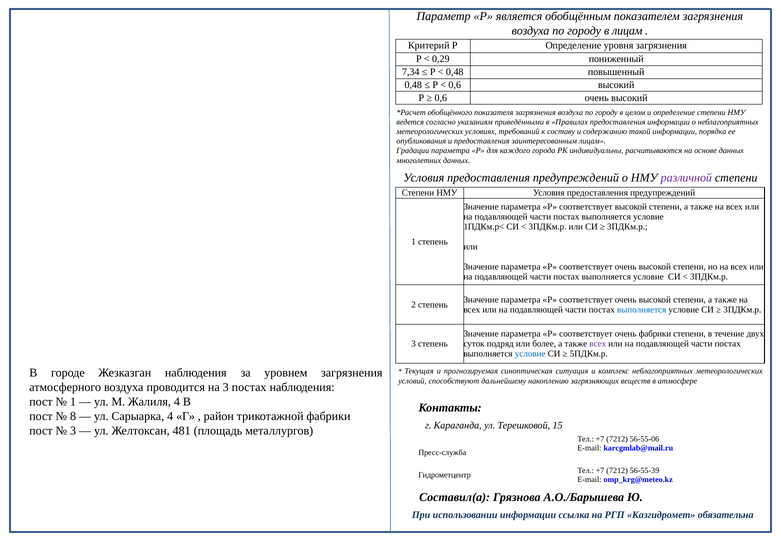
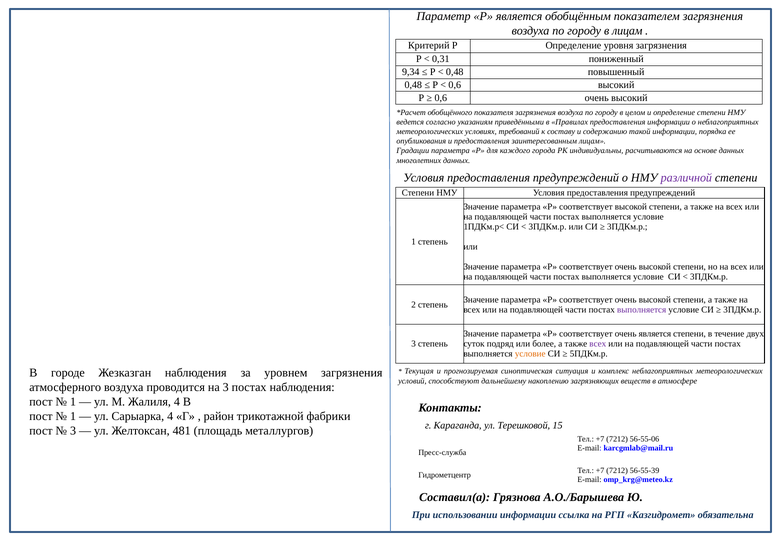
0,29: 0,29 -> 0,31 (441, 59)
7,34: 7,34 -> 9,34 (411, 72)
выполняется colour: blue -> purple (642, 309)
очень фабрики: фабрики -> является (655, 333)
условие colour: blue -> orange (530, 353)
8: 8 -> 1 (73, 416)
